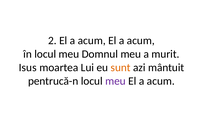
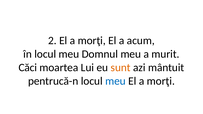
2 El a acum: acum -> morţi (92, 41)
Isus: Isus -> Căci (28, 68)
meu colour: purple -> blue (115, 81)
acum: acum -> morţi (161, 81)
